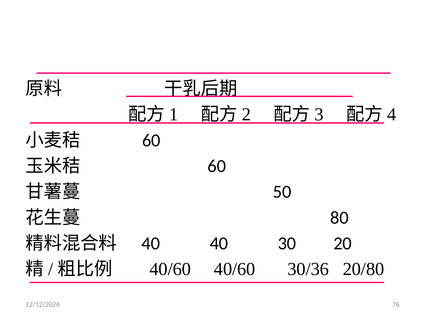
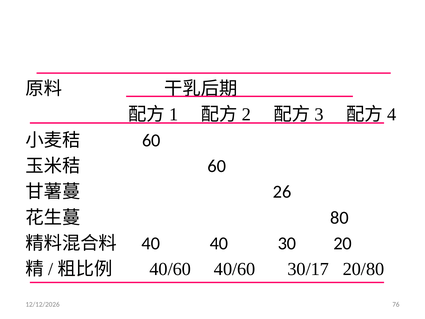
50: 50 -> 26 (282, 192)
30/36: 30/36 -> 30/17 (308, 269)
